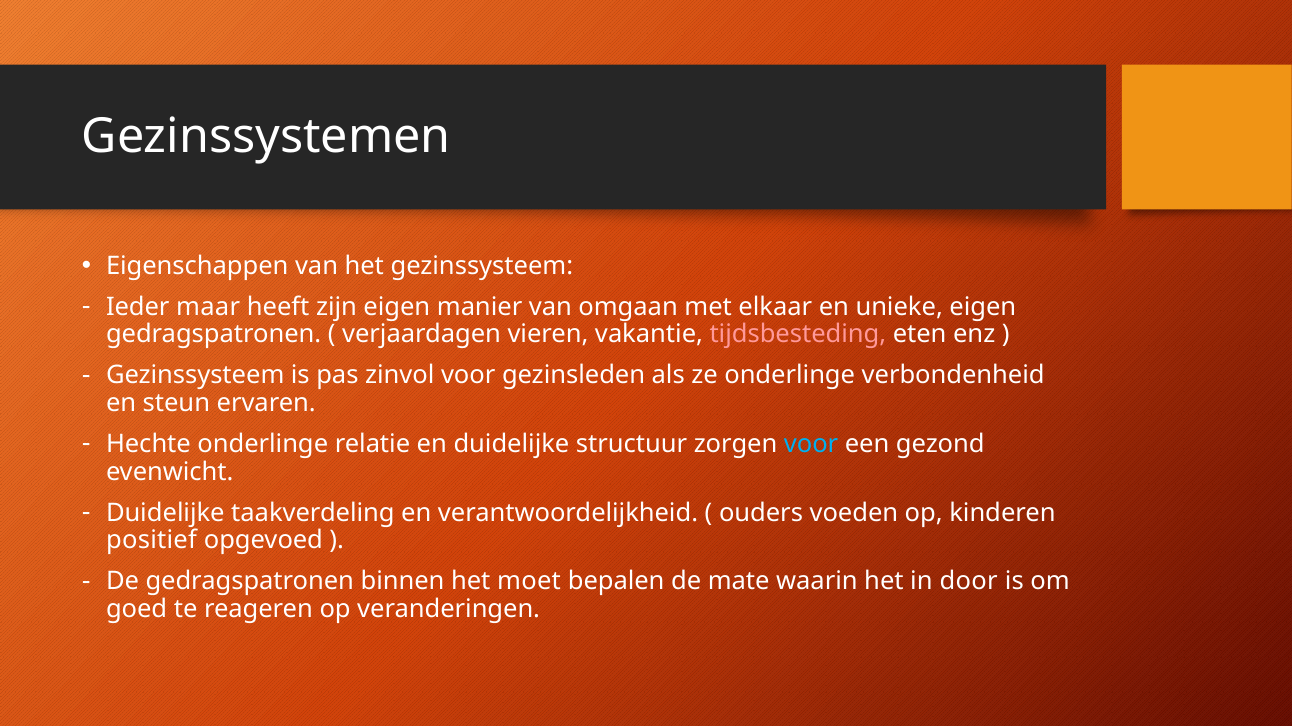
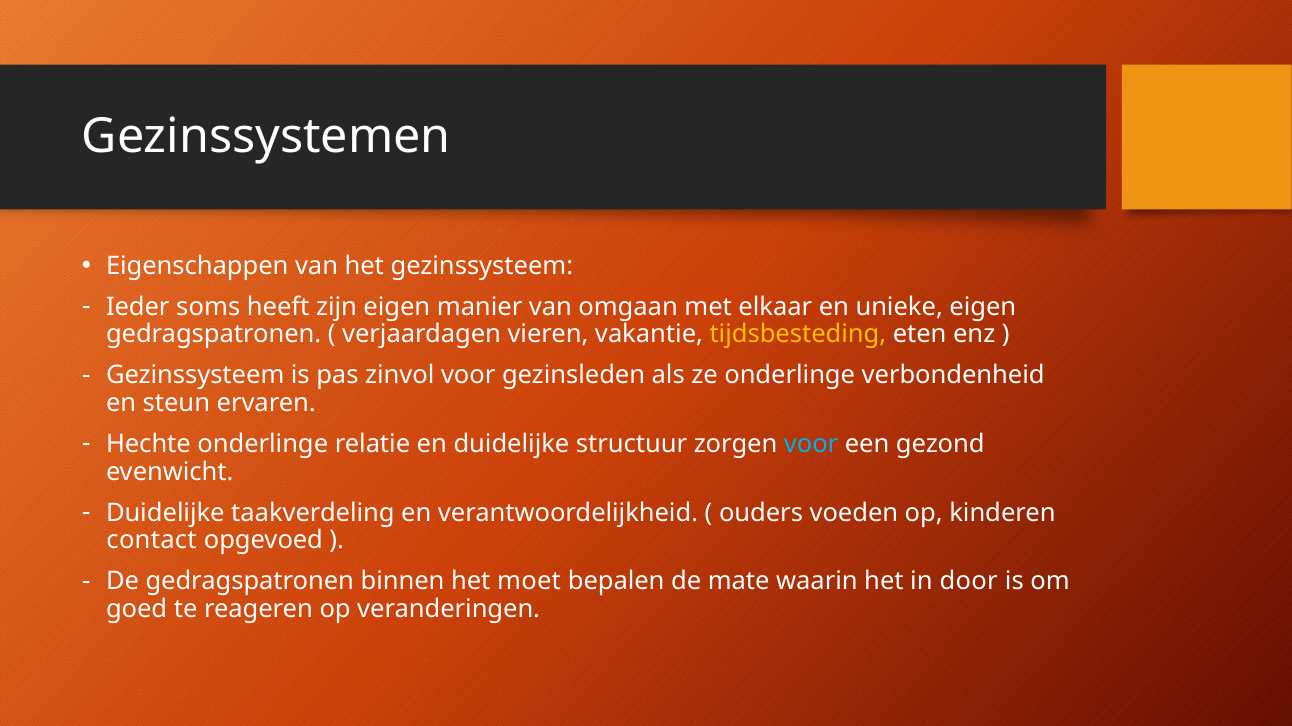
maar: maar -> soms (208, 307)
tijdsbesteding colour: pink -> yellow (798, 335)
positief: positief -> contact (152, 541)
